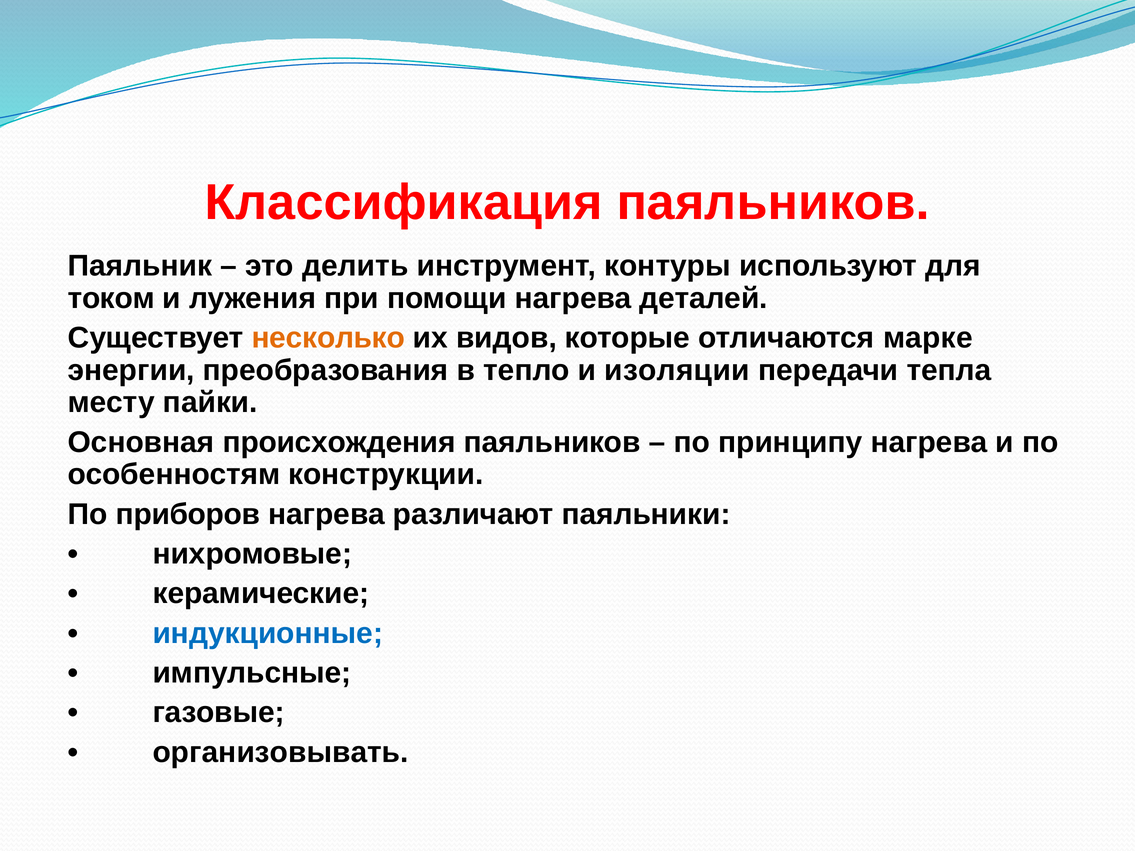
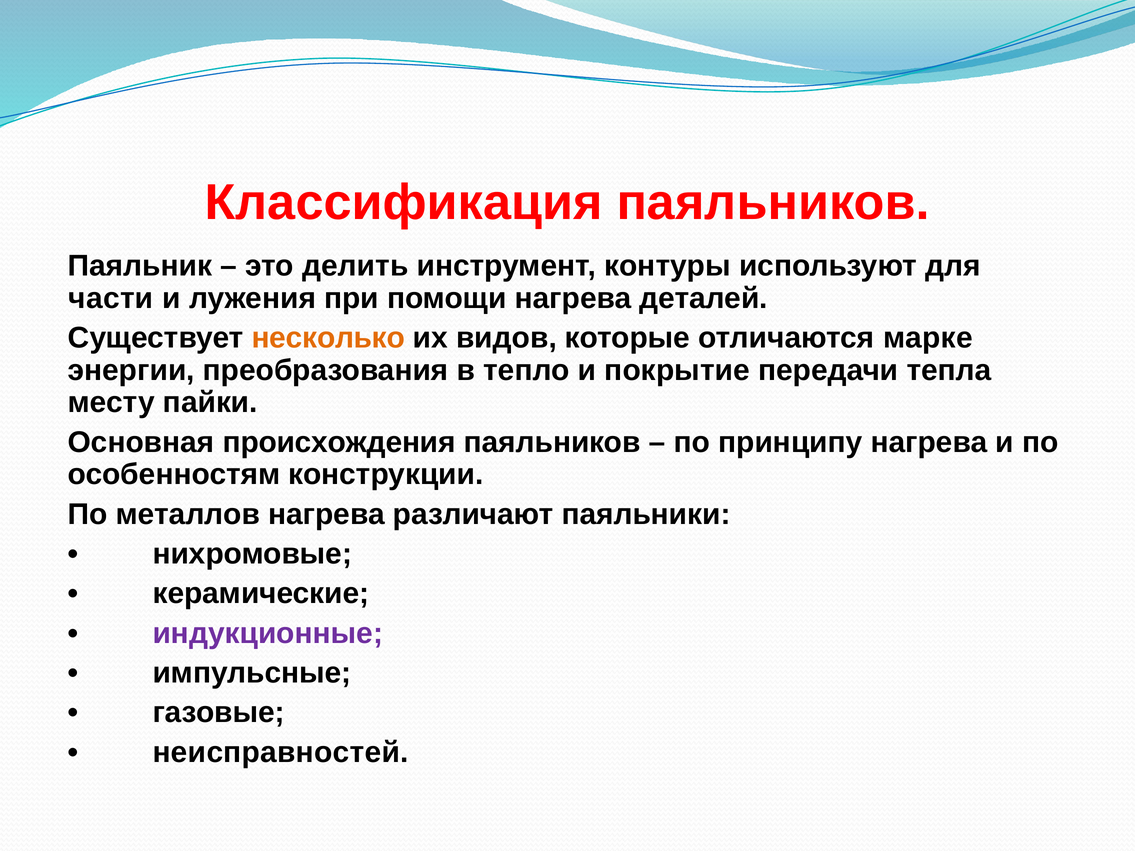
током: током -> части (111, 298)
изоляции: изоляции -> покрытие (677, 370)
приборов: приборов -> металлов (188, 514)
индукционные colour: blue -> purple (268, 633)
организовывать: организовывать -> неисправностей (281, 752)
